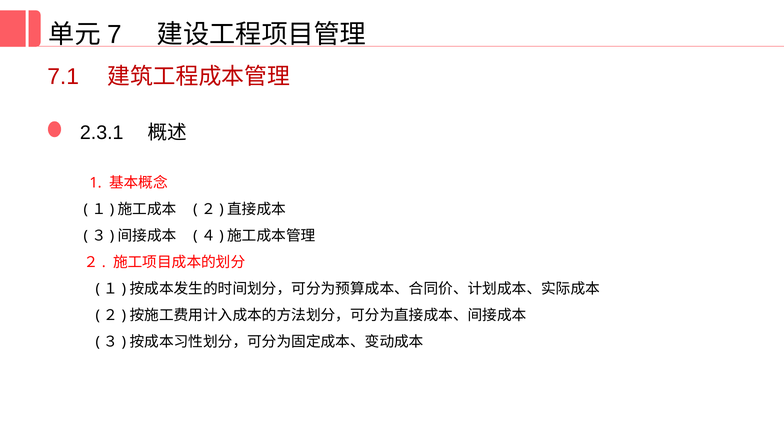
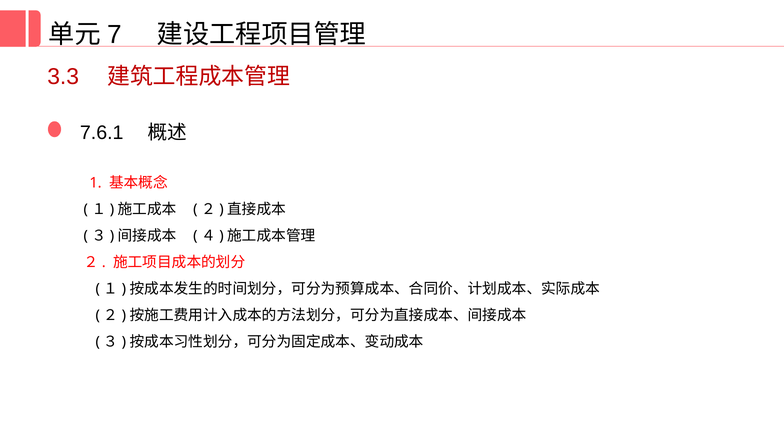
7.1: 7.1 -> 3.3 (63, 77)
2.3.1: 2.3.1 -> 7.6.1 (102, 133)
